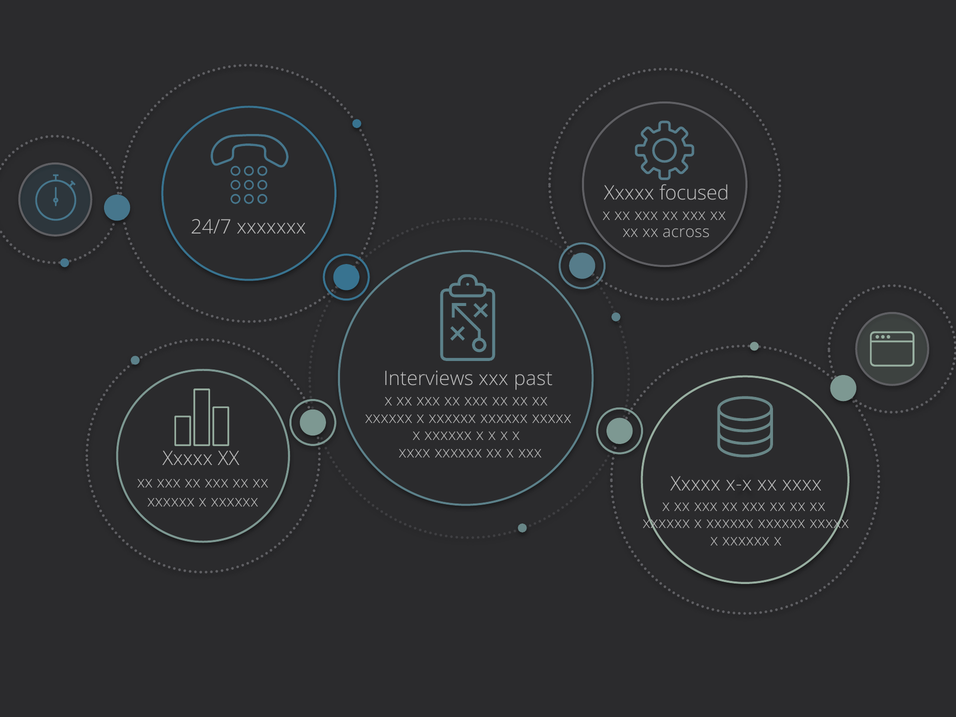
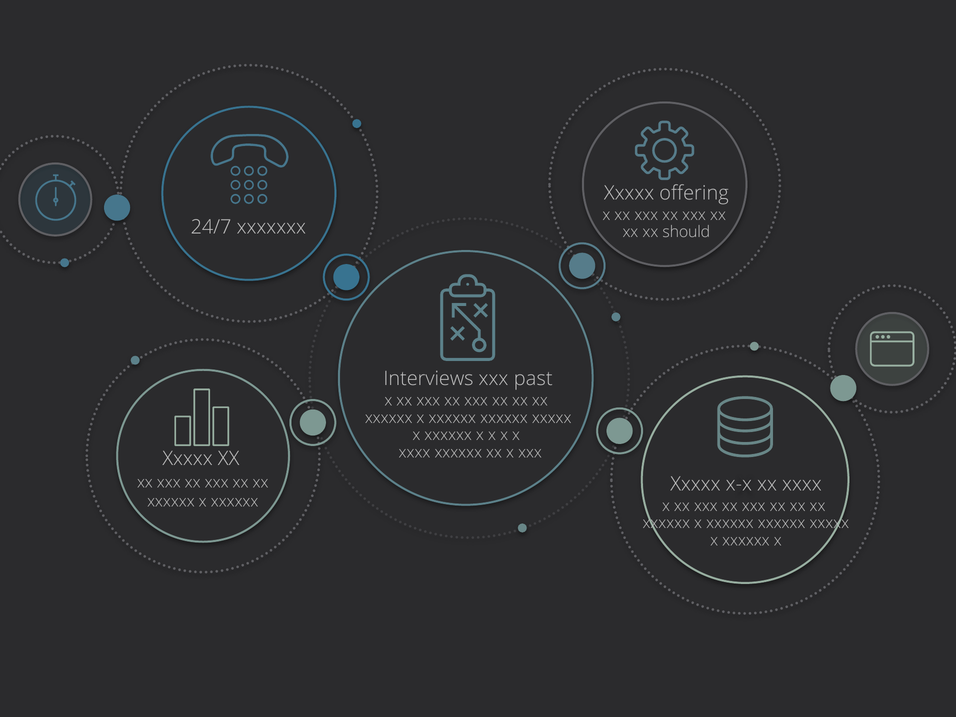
focused: focused -> offering (694, 193)
across: across -> should (686, 232)
